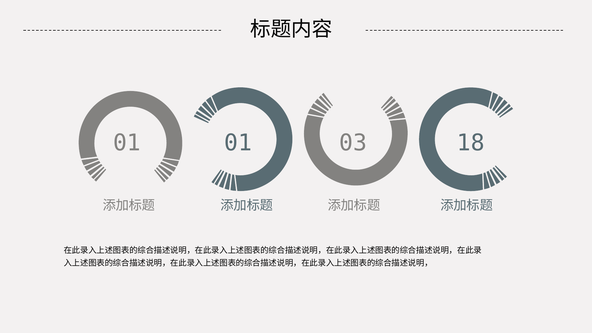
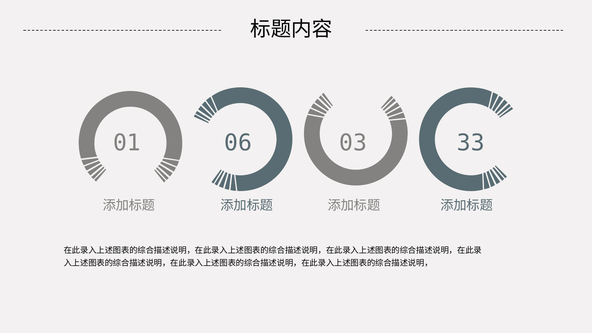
01 01: 01 -> 06 (238, 143)
18: 18 -> 33 (471, 143)
